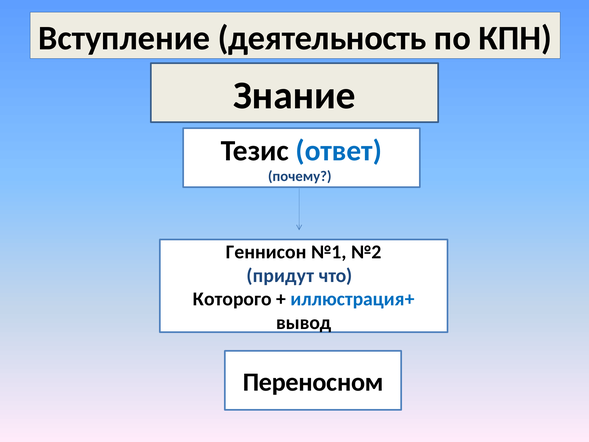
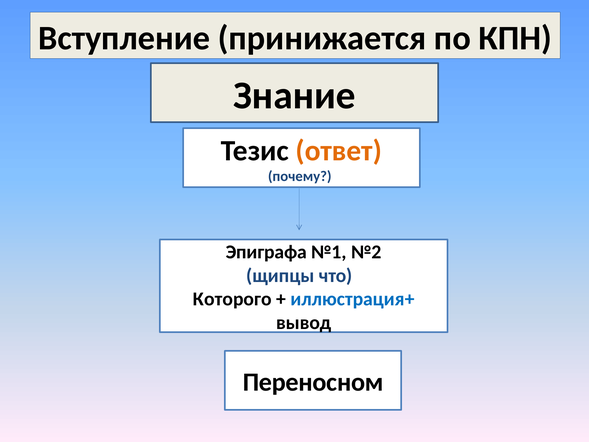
деятельность: деятельность -> принижается (322, 38)
ответ colour: blue -> orange (339, 151)
Геннисон: Геннисон -> Эпиграфа (266, 252)
придут: придут -> щипцы (280, 275)
